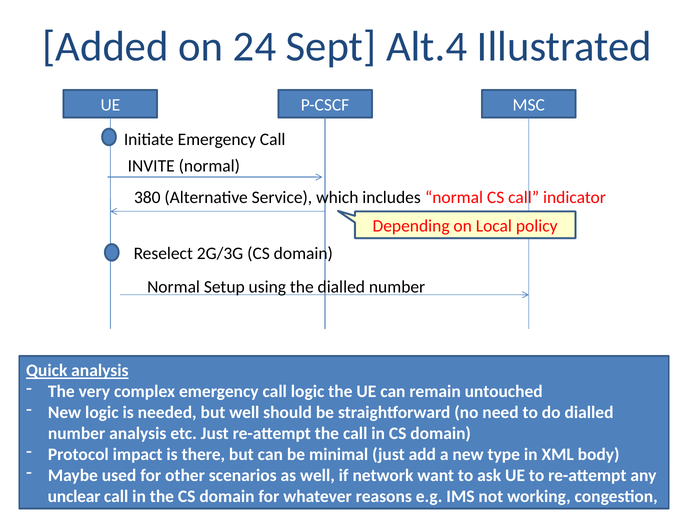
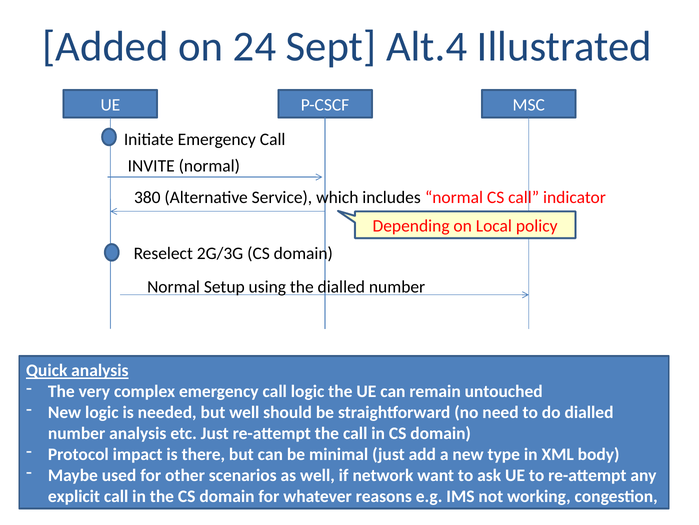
unclear: unclear -> explicit (74, 496)
